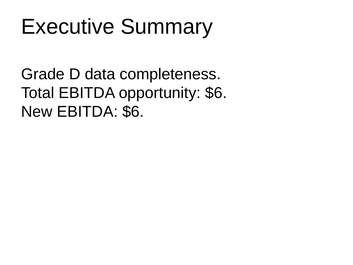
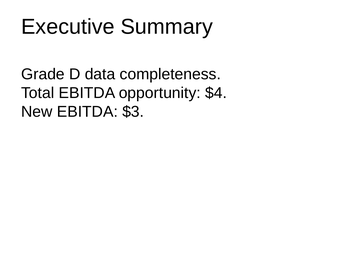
opportunity $6: $6 -> $4 (216, 93)
EBITDA $6: $6 -> $3 (133, 112)
